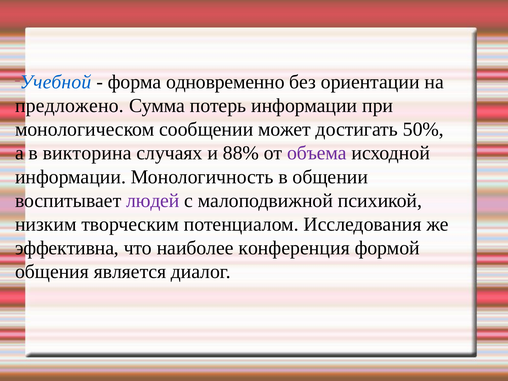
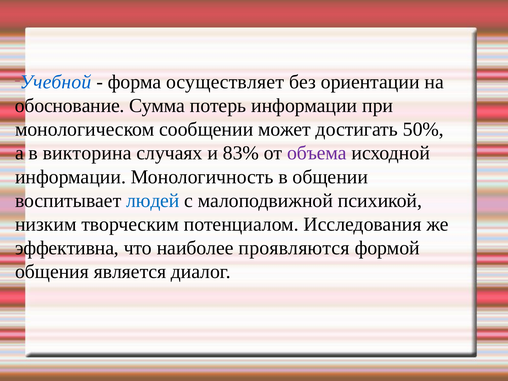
одновременно: одновременно -> осуществляет (225, 82)
предложено: предложено -> обоснование (70, 106)
88%: 88% -> 83% (241, 153)
людей colour: purple -> blue (153, 201)
конференция: конференция -> проявляются (294, 248)
